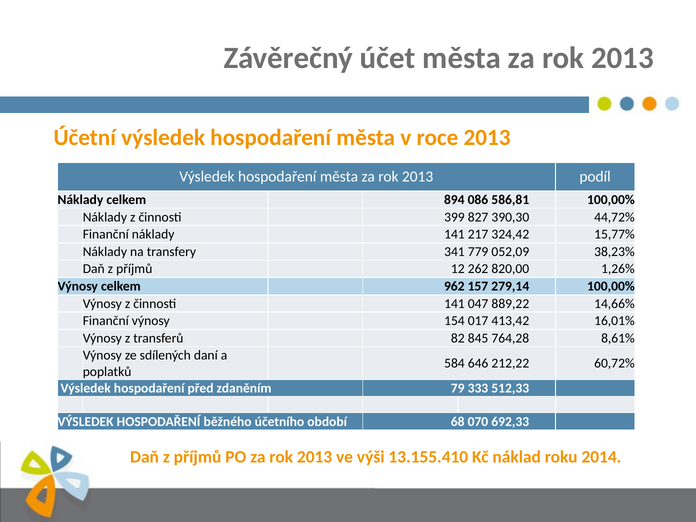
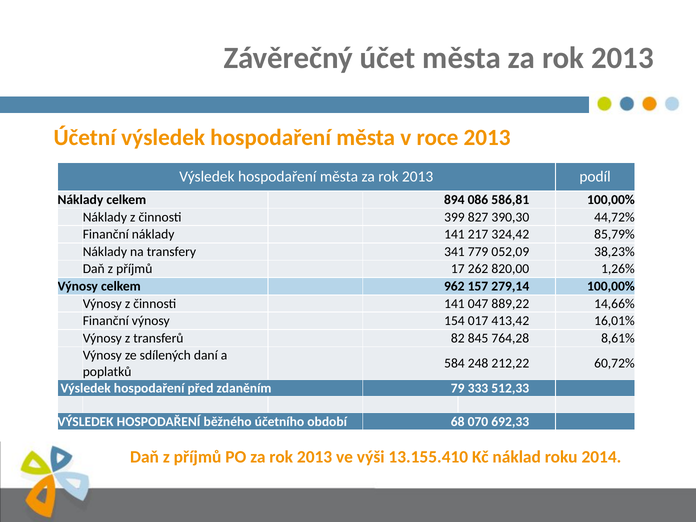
15,77%: 15,77% -> 85,79% (614, 234)
12: 12 -> 17 (458, 269)
646: 646 -> 248 (478, 363)
